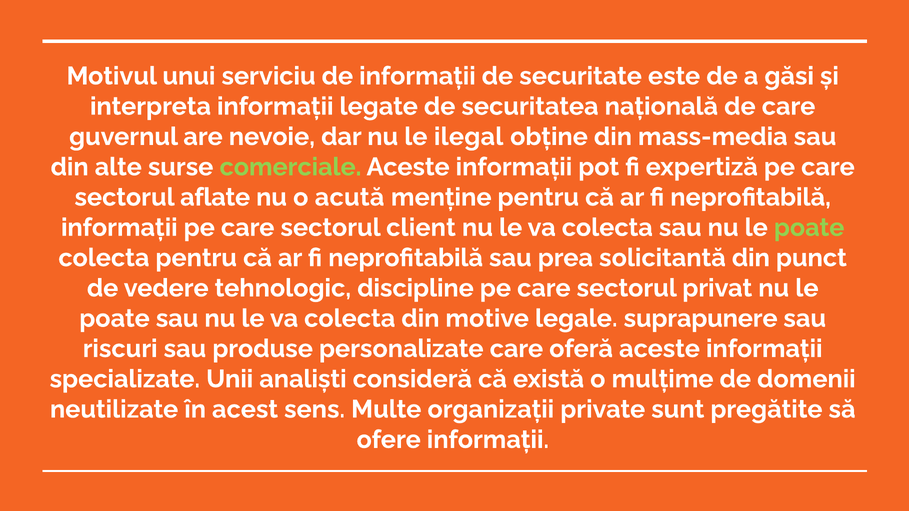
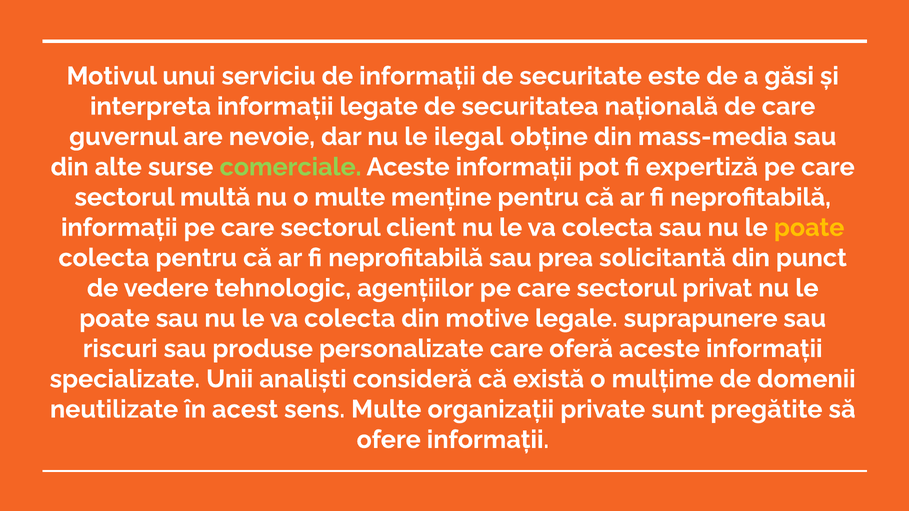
aflate: aflate -> multă (215, 197)
o acută: acută -> multe (350, 197)
poate colour: light green -> yellow (809, 228)
discipline: discipline -> agențiilor (416, 288)
